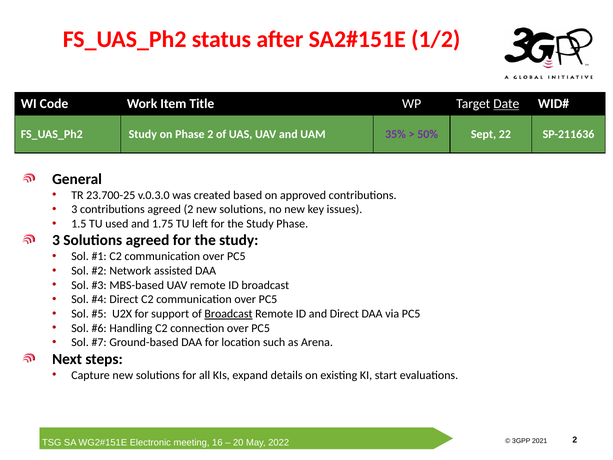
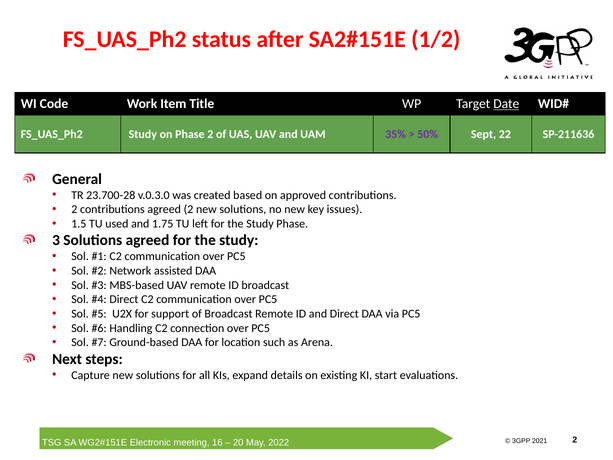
23.700-25: 23.700-25 -> 23.700-28 (111, 195)
3: 3 -> 2 (74, 209)
Broadcast underline: present -> none (228, 314)
